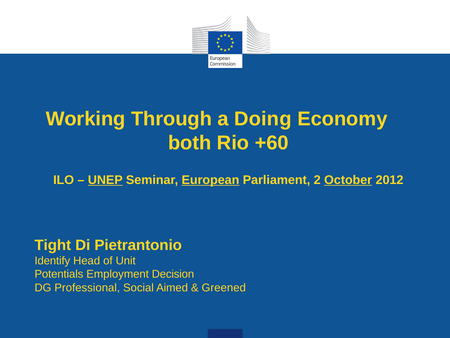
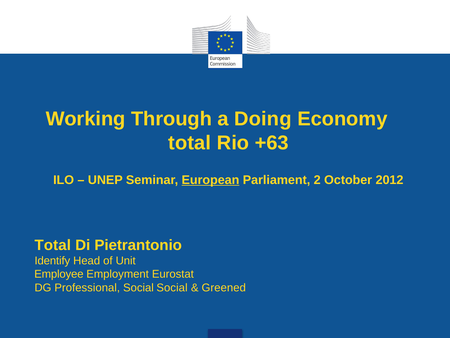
both: both -> total (190, 143)
+60: +60 -> +63 (272, 143)
UNEP underline: present -> none (105, 180)
October underline: present -> none (348, 180)
Tight: Tight -> Total (53, 245)
Potentials: Potentials -> Employee (59, 274)
Decision: Decision -> Eurostat (173, 274)
Social Aimed: Aimed -> Social (172, 287)
